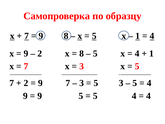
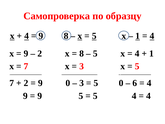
7: 7 -> 4 (27, 36)
9 7: 7 -> 0 (68, 83)
5 3: 3 -> 0 (121, 83)
5: 5 -> 6 (135, 83)
